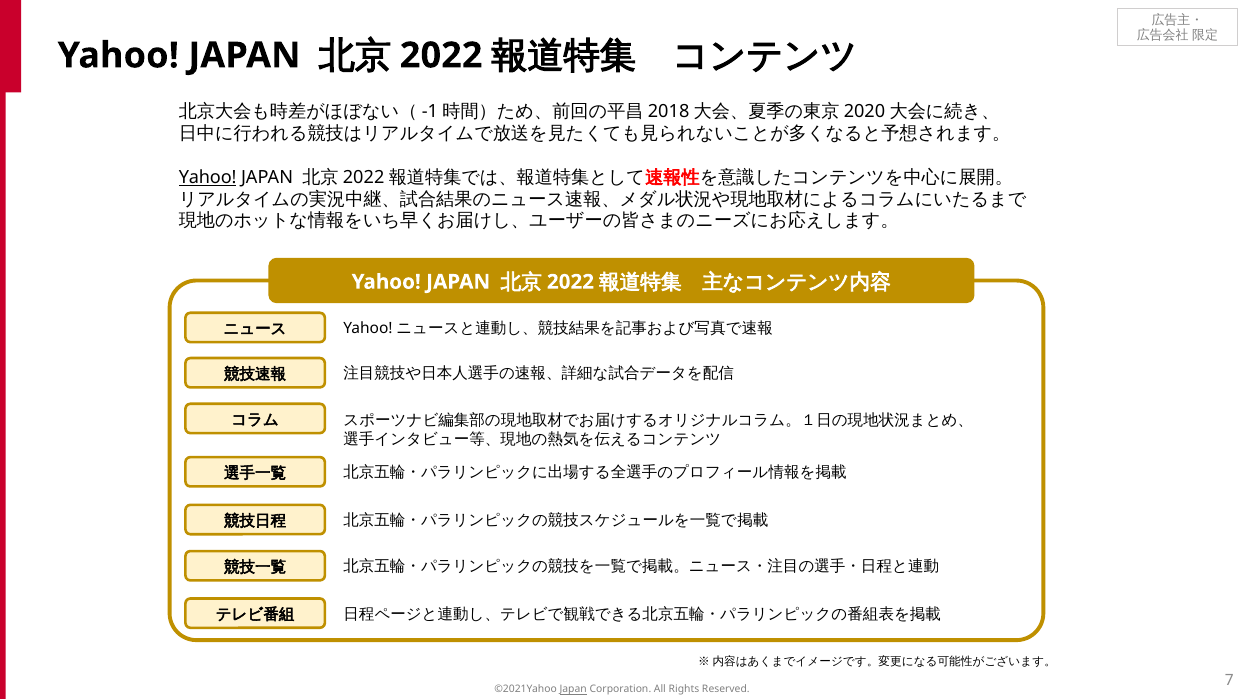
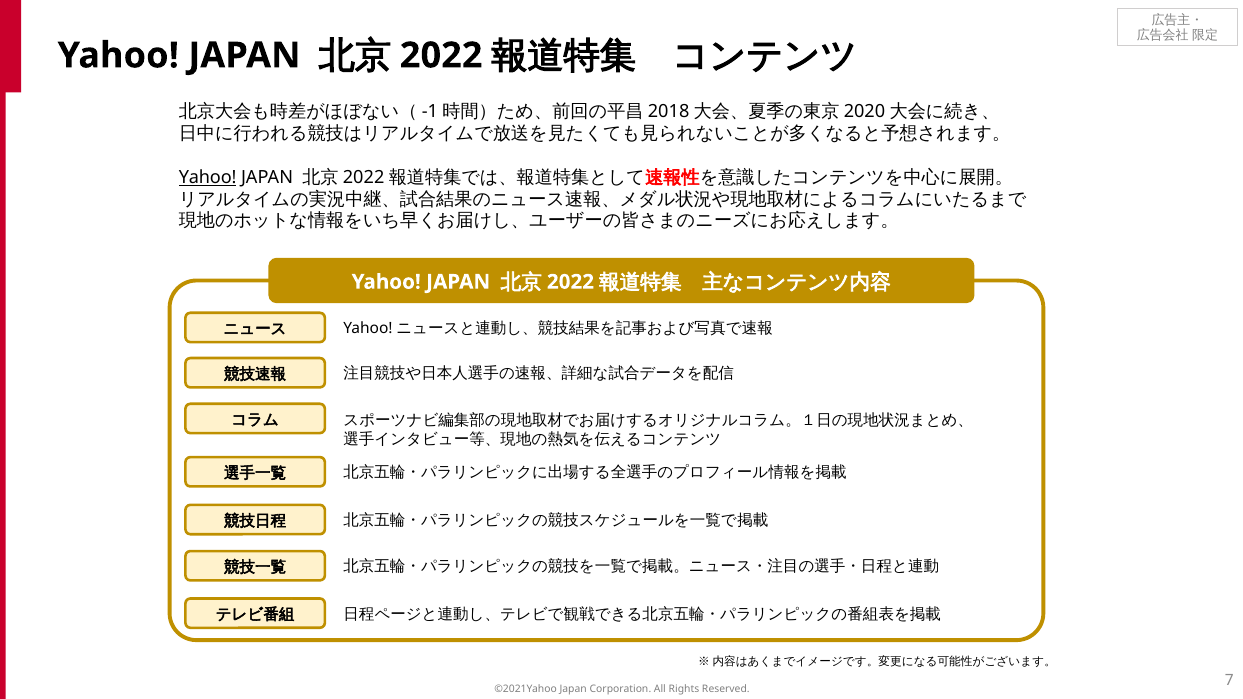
Japan underline: present -> none (573, 690)
